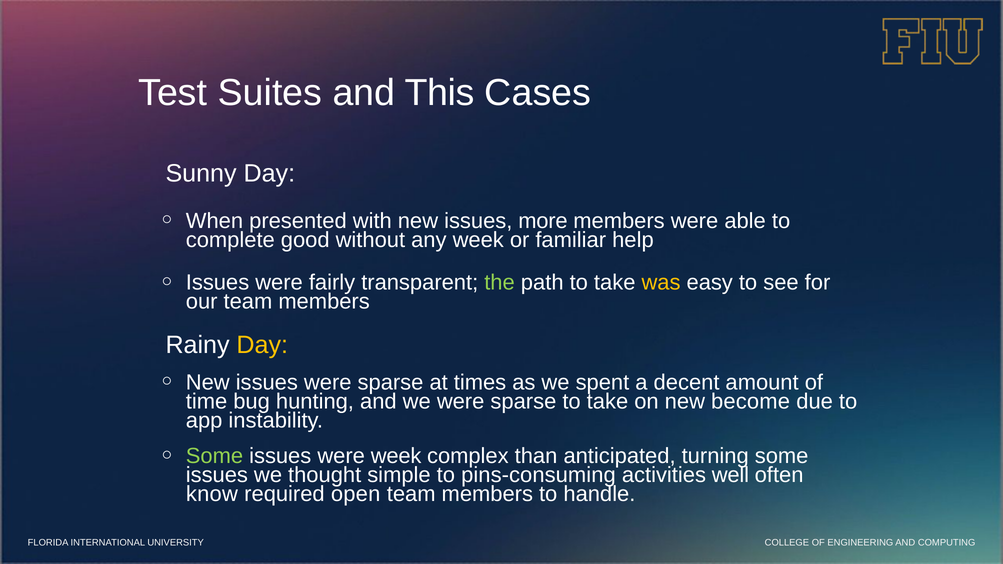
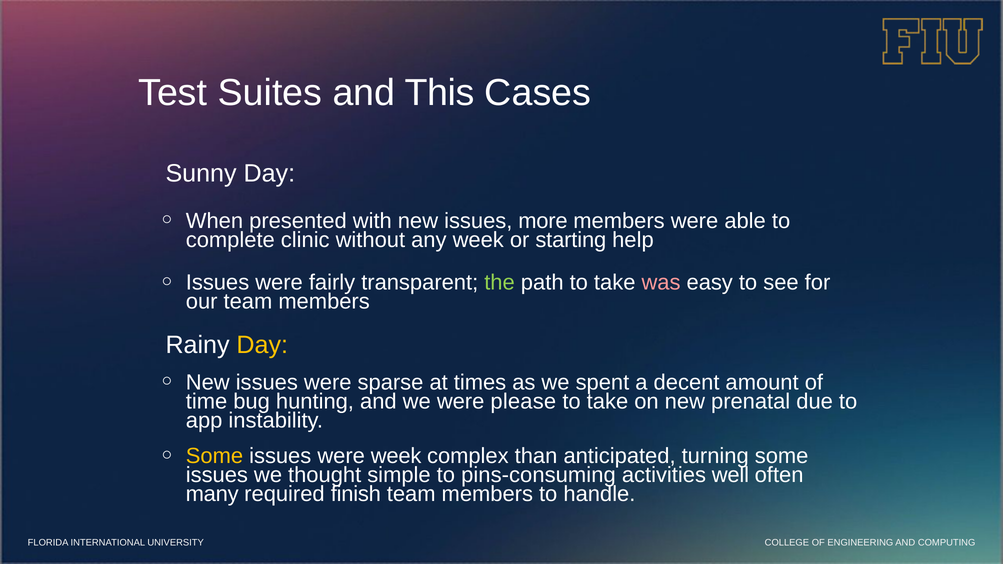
good: good -> clinic (305, 240)
familiar: familiar -> starting (571, 240)
was colour: yellow -> pink (661, 283)
we were sparse: sparse -> please (523, 402)
become: become -> prenatal (751, 402)
Some colour: light green -> yellow (214, 456)
know: know -> many (212, 494)
open: open -> finish (356, 494)
